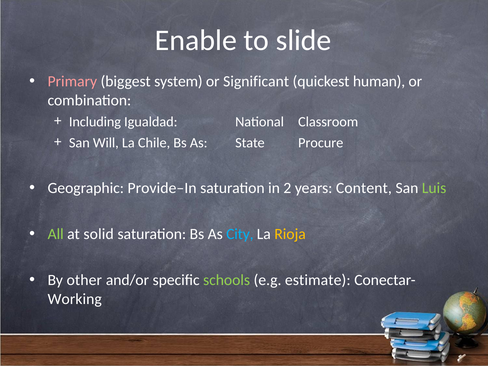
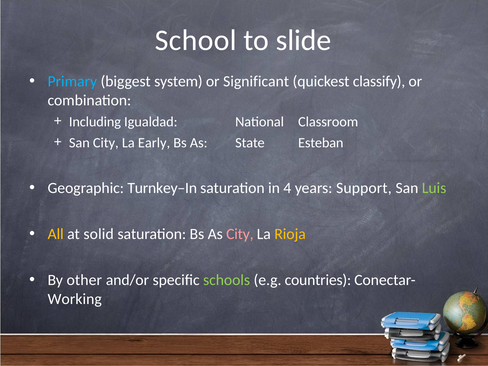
Enable: Enable -> School (196, 40)
Primary colour: pink -> light blue (72, 82)
human: human -> classify (379, 82)
San Will: Will -> City (106, 143)
Chile: Chile -> Early (154, 143)
Procure: Procure -> Esteban (321, 143)
Provide–In: Provide–In -> Turnkey–In (162, 188)
2: 2 -> 4 (287, 188)
Content: Content -> Support (364, 188)
All colour: light green -> yellow (56, 234)
City colour: light blue -> pink (240, 234)
estimate: estimate -> countries (318, 280)
